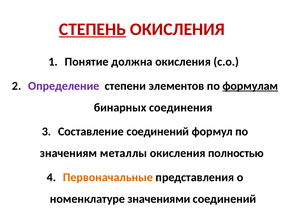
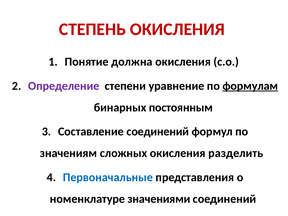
СТЕПЕНЬ underline: present -> none (92, 29)
элементов: элементов -> уравнение (177, 86)
соединения: соединения -> постоянным (181, 107)
металлы: металлы -> сложных (123, 153)
полностью: полностью -> разделить (236, 153)
Первоначальные colour: orange -> blue (108, 177)
